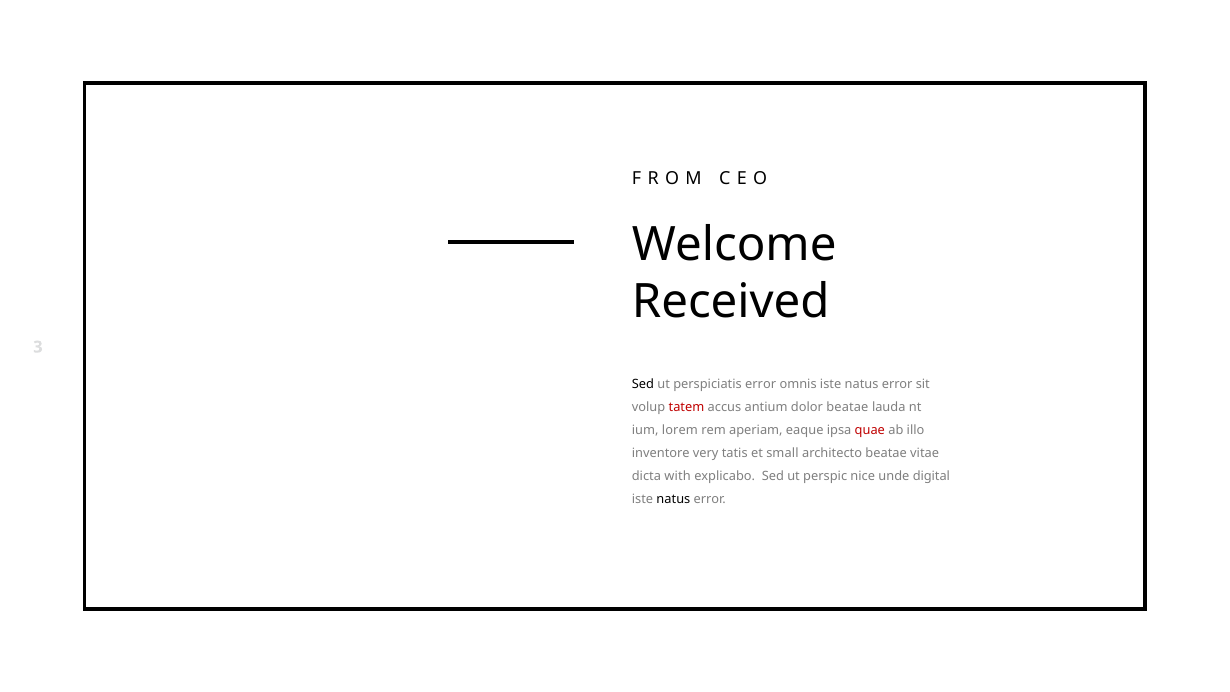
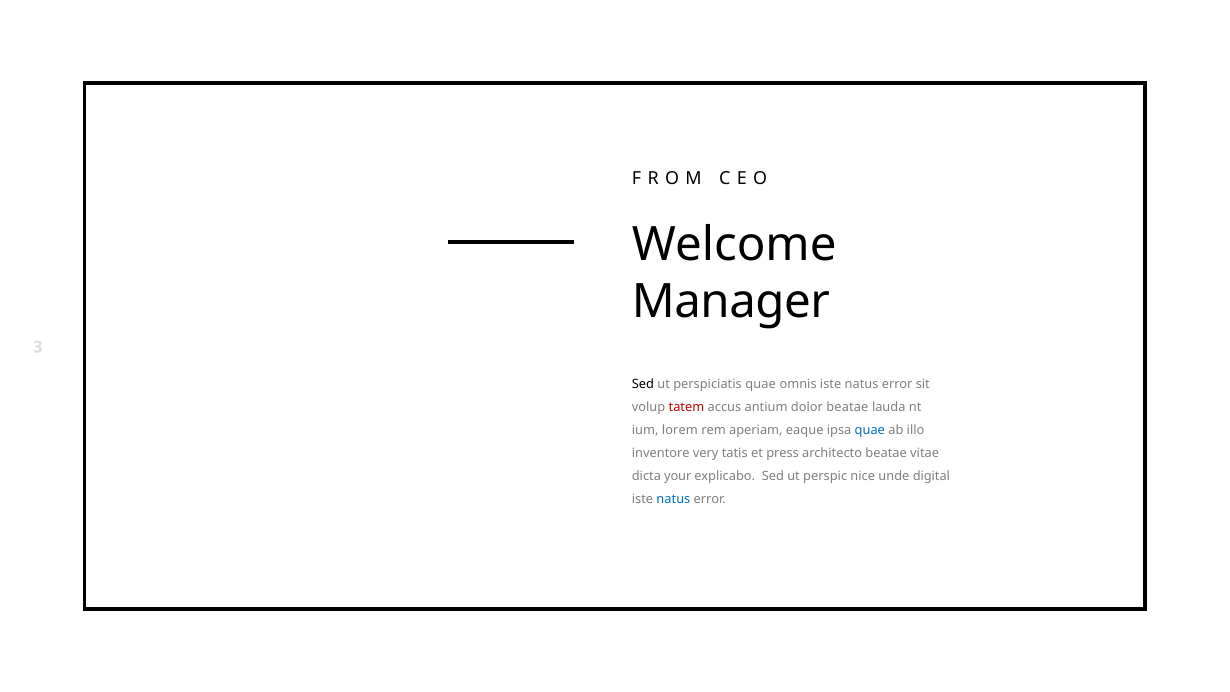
Received: Received -> Manager (731, 302)
perspiciatis error: error -> quae (761, 384)
quae colour: red -> blue (870, 430)
small: small -> press (782, 453)
with: with -> your (678, 476)
natus colour: black -> blue (673, 499)
